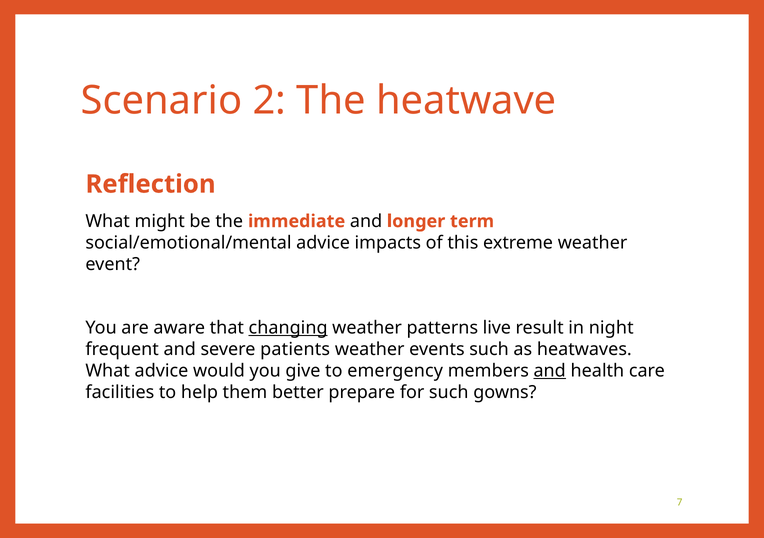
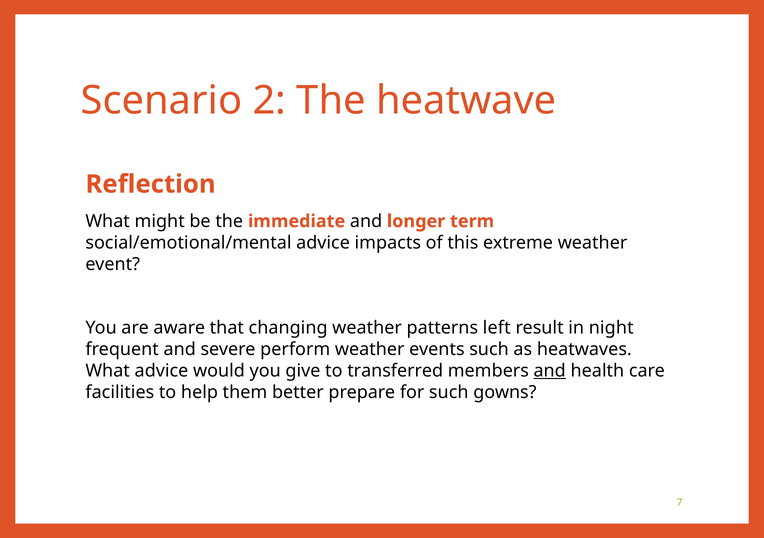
changing underline: present -> none (288, 328)
live: live -> left (497, 328)
patients: patients -> perform (295, 349)
emergency: emergency -> transferred (395, 371)
